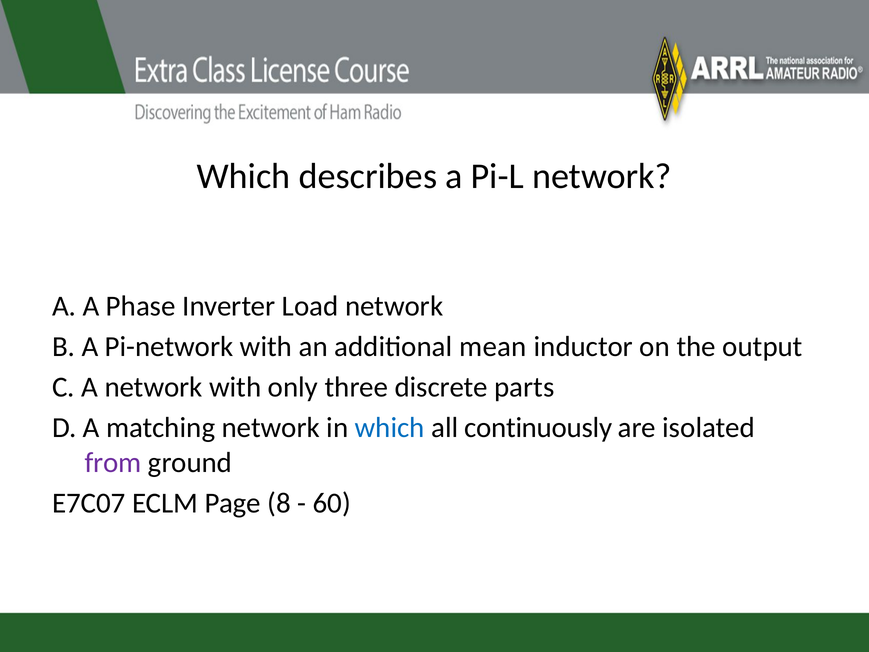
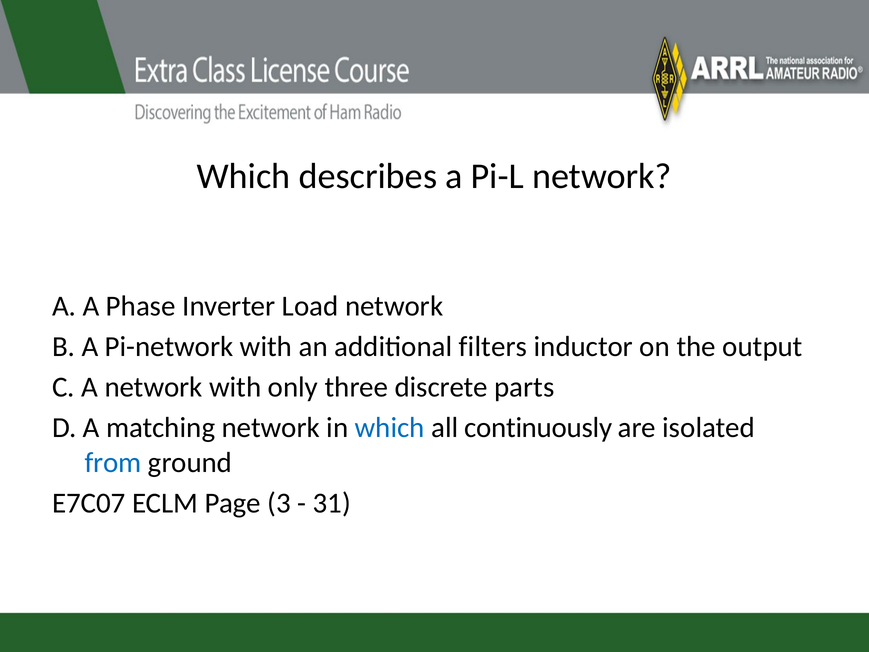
mean: mean -> filters (493, 347)
from colour: purple -> blue (113, 463)
8: 8 -> 3 (279, 503)
60: 60 -> 31 (332, 503)
